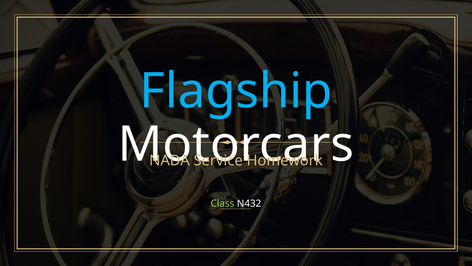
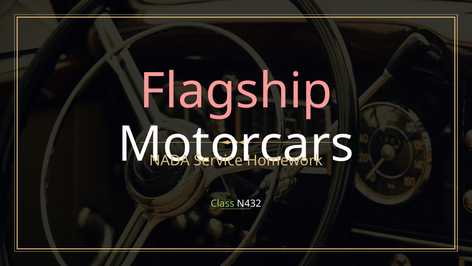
Flagship colour: light blue -> pink (236, 91)
